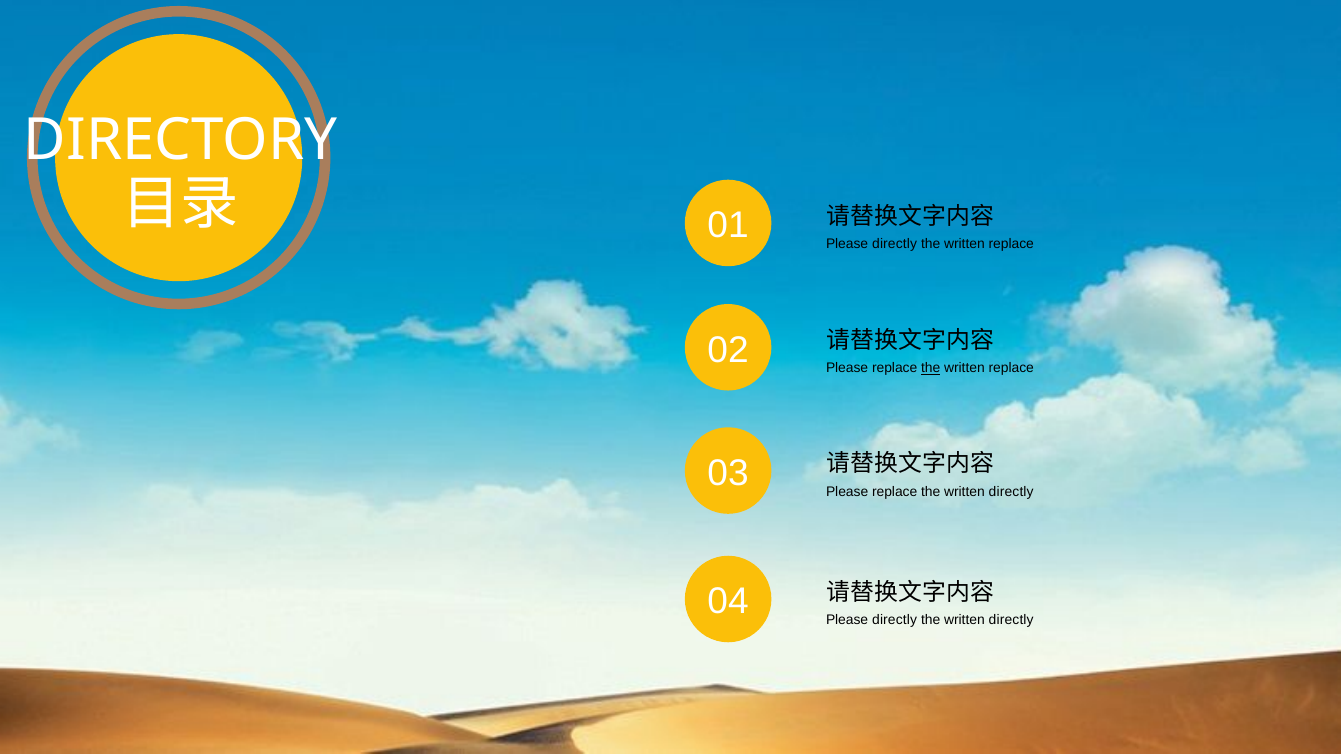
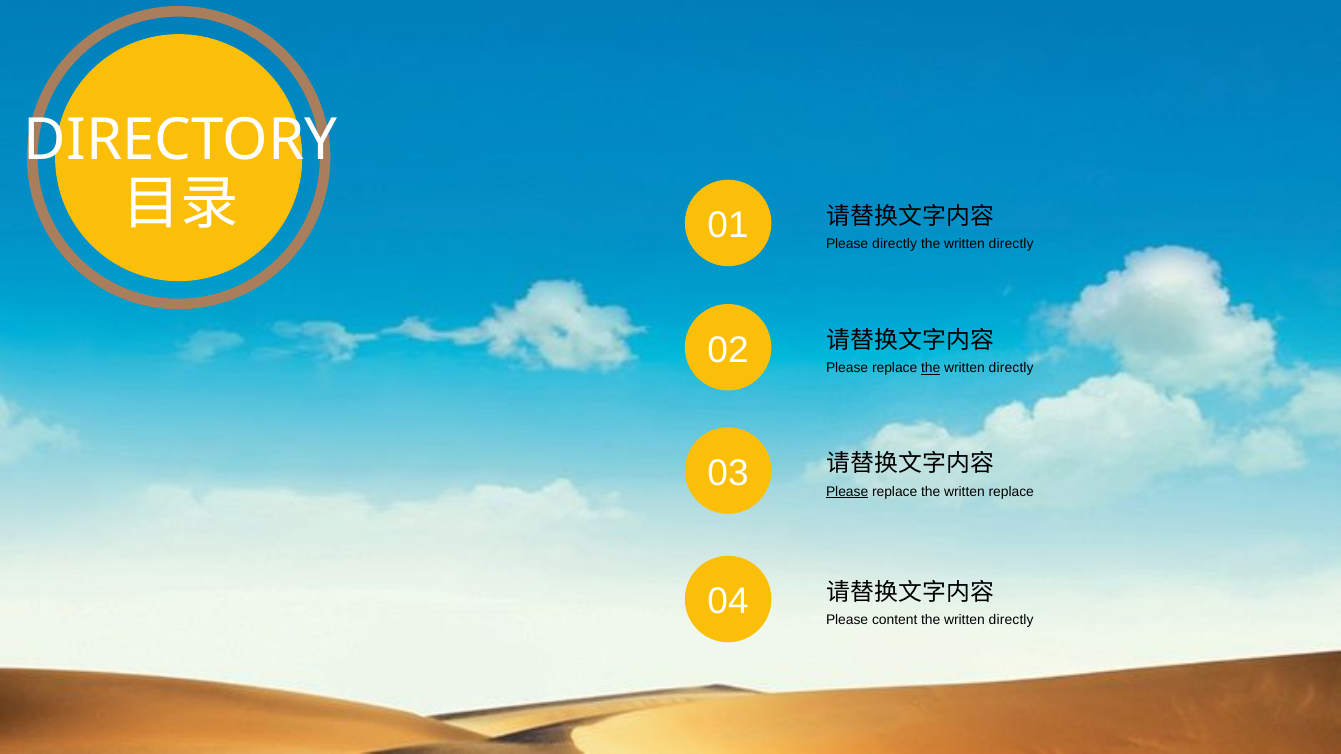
replace: replace -> directly (1011, 244)
replace: replace -> directly (1011, 368)
Please underline: none -> present (847, 492)
replace the written directly: directly -> replace (1011, 492)
04 Please directly: directly -> content (895, 620)
